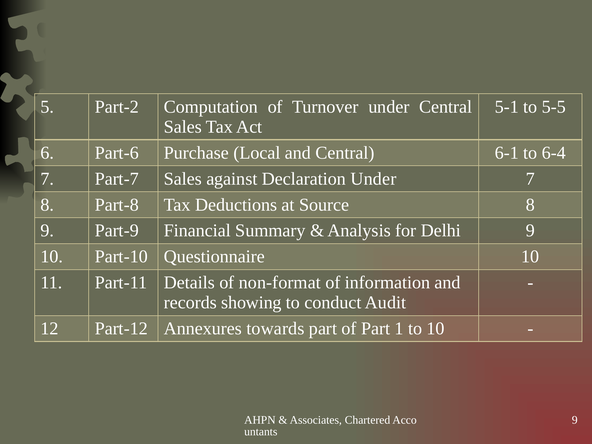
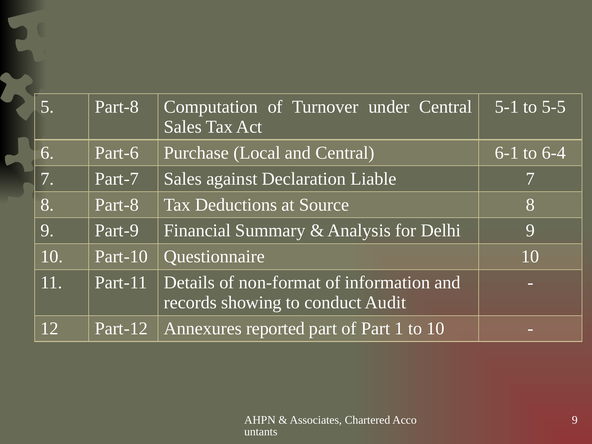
5 Part-2: Part-2 -> Part-8 (117, 107)
Declaration Under: Under -> Liable (374, 179)
towards: towards -> reported (276, 329)
